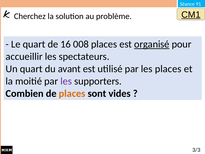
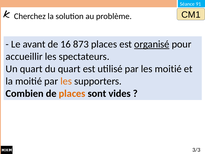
CM1 underline: present -> none (191, 15)
Le quart: quart -> avant (34, 44)
008: 008 -> 873 (81, 44)
du avant: avant -> quart (69, 69)
les places: places -> moitié (168, 69)
les colour: purple -> orange (66, 81)
